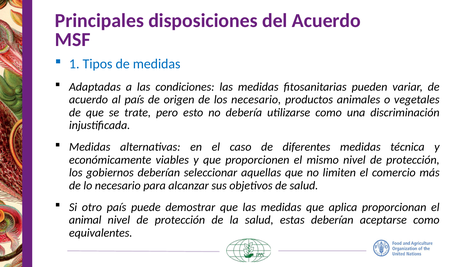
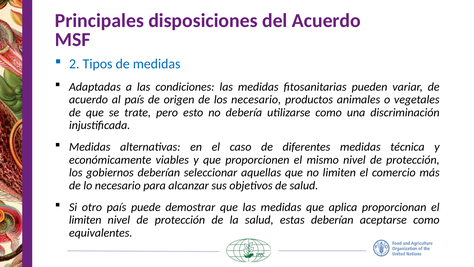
1: 1 -> 2 (74, 64)
animal: animal -> limiten (85, 220)
